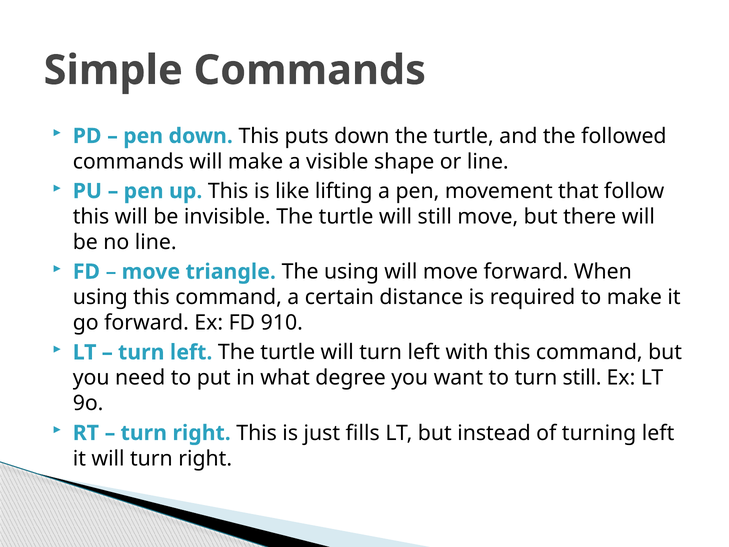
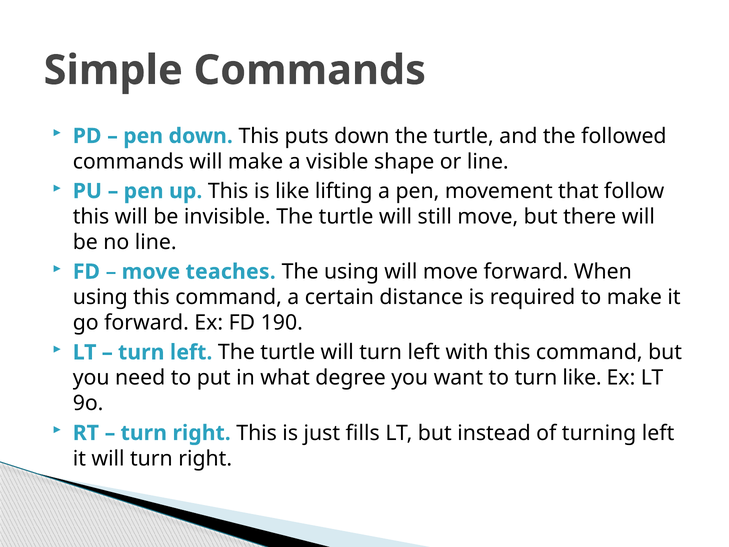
triangle: triangle -> teaches (231, 272)
910: 910 -> 190 (282, 323)
turn still: still -> like (582, 378)
